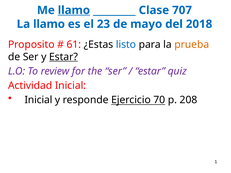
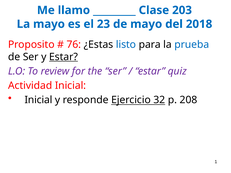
llamo underline: present -> none (74, 10)
707: 707 -> 203 (182, 10)
La llamo: llamo -> mayo (49, 24)
61: 61 -> 76 (74, 45)
prueba colour: orange -> blue (192, 45)
70: 70 -> 32 (159, 100)
